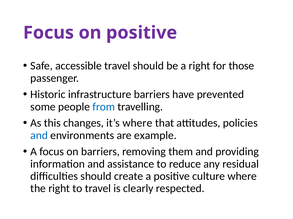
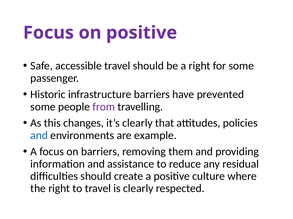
for those: those -> some (241, 66)
from colour: blue -> purple (104, 107)
it’s where: where -> clearly (137, 123)
